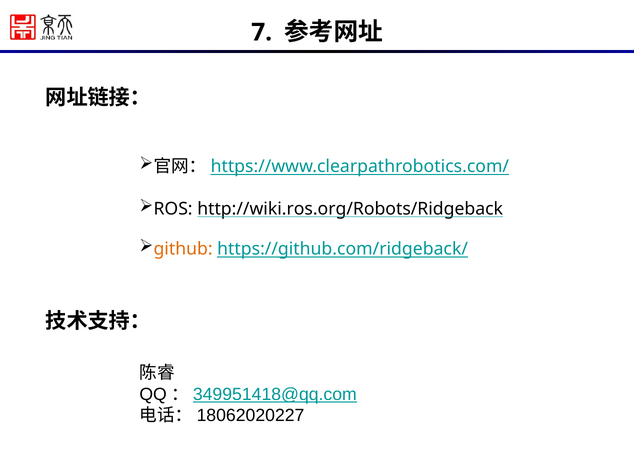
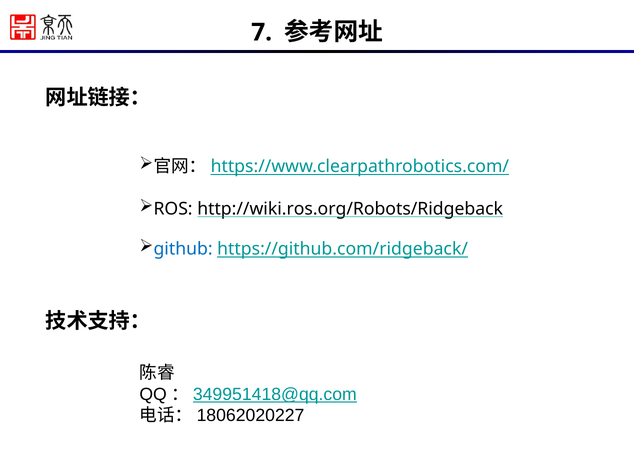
github colour: orange -> blue (183, 249)
